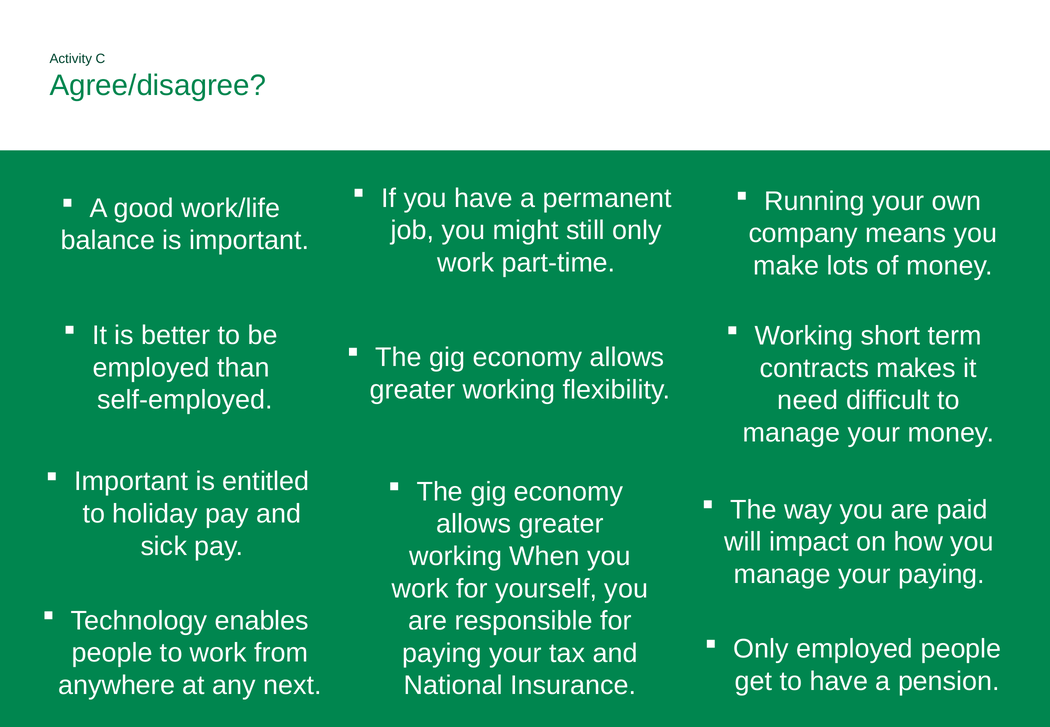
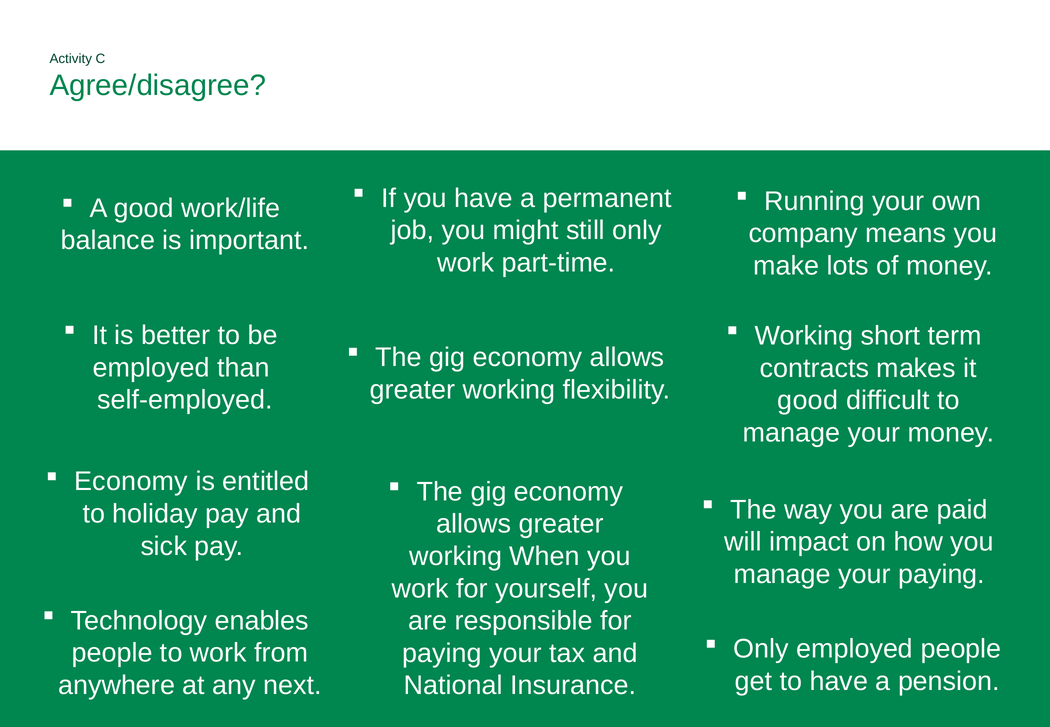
need: need -> good (808, 401)
Important: Important -> Economy (131, 482)
